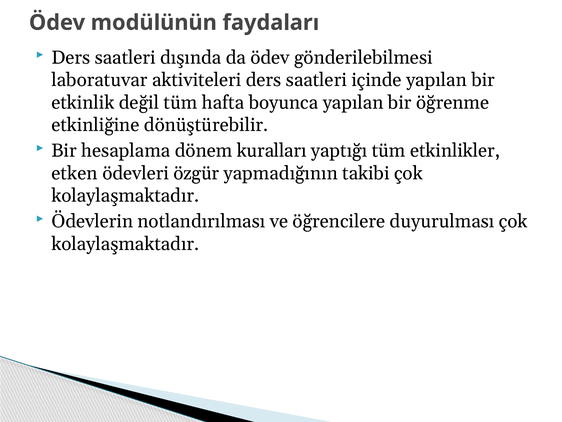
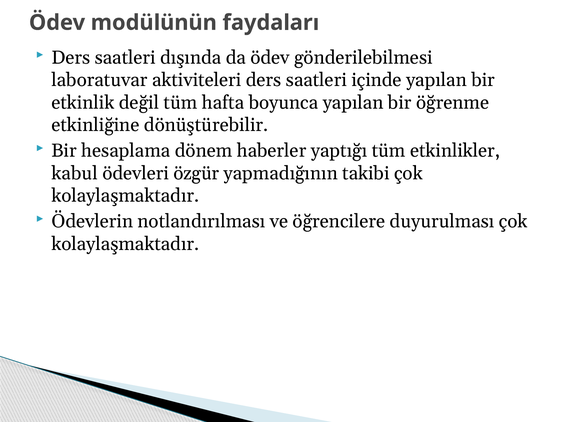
kuralları: kuralları -> haberler (272, 151)
etken: etken -> kabul (75, 173)
